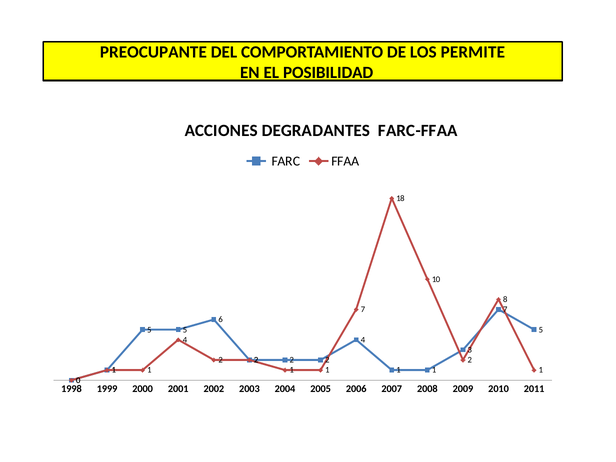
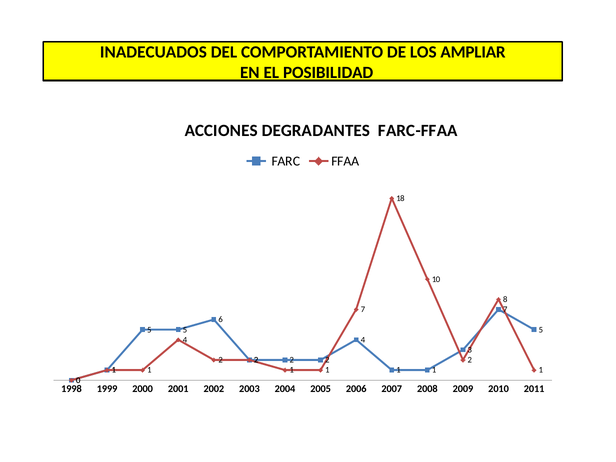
PREOCUPANTE: PREOCUPANTE -> INADECUADOS (153, 52)
PERMITE: PERMITE -> AMPLIAR (473, 52)
